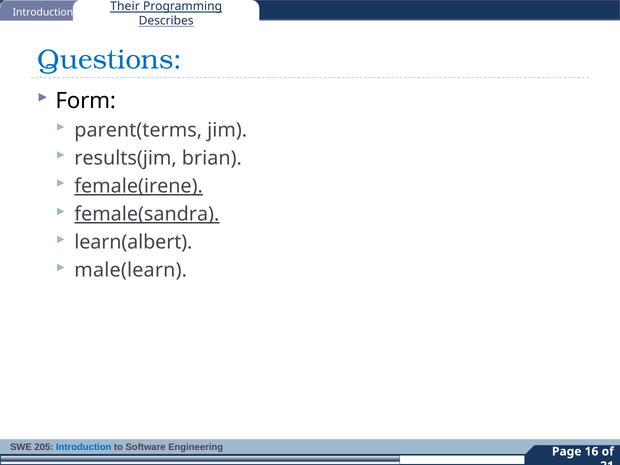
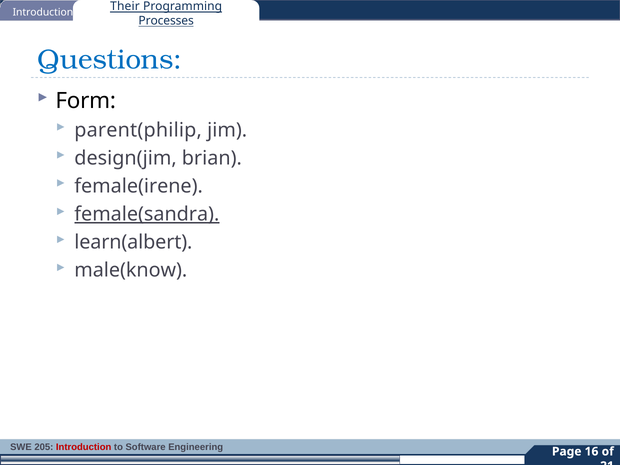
Describes: Describes -> Processes (166, 21)
parent(terms: parent(terms -> parent(philip (138, 130)
results(jim: results(jim -> design(jim (126, 158)
female(irene underline: present -> none (139, 186)
male(learn: male(learn -> male(know (131, 270)
Introduction colour: blue -> red (84, 447)
